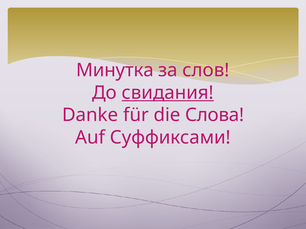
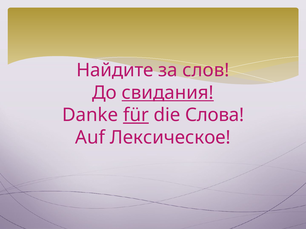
Минутка: Минутка -> Найдите (115, 70)
für underline: none -> present (136, 115)
Суффиксами: Суффиксами -> Лексическое (170, 138)
